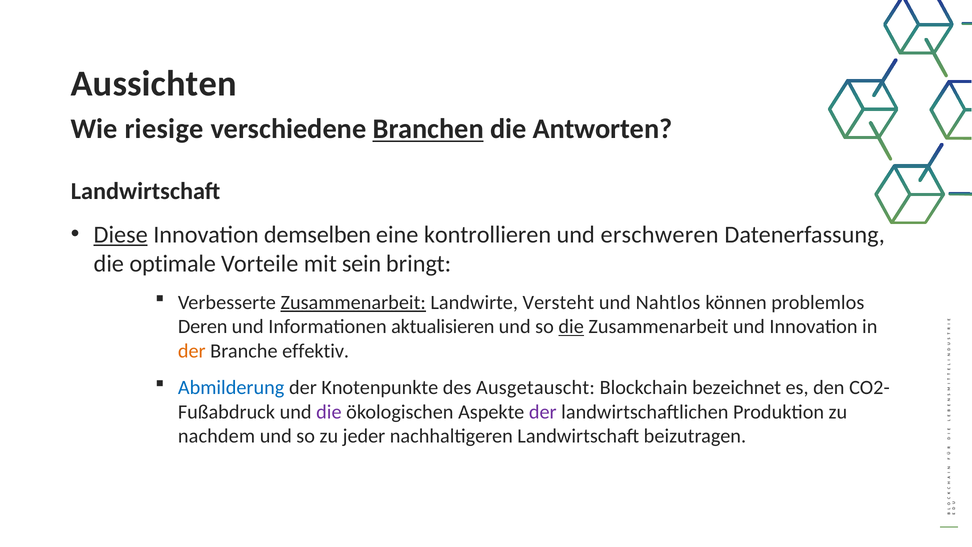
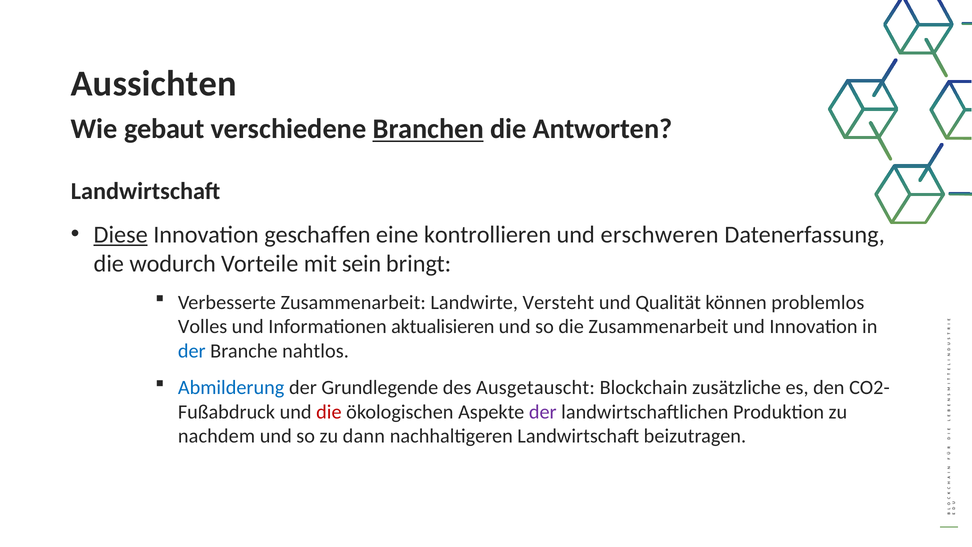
riesige: riesige -> gebaut (164, 129)
demselben: demselben -> geschaffen (317, 235)
optimale: optimale -> wodurch (173, 264)
Zusammenarbeit underline: present -> none (353, 302)
Nahtlos: Nahtlos -> Qualität (668, 302)
Deren: Deren -> Volles (203, 327)
die underline: present -> none (571, 327)
der colour: orange -> blue (192, 351)
effektiv: effektiv -> nahtlos (316, 351)
Knotenpunkte: Knotenpunkte -> Grundlegende (380, 387)
bezeichnet: bezeichnet -> zusätzliche (737, 387)
die colour: purple -> red (329, 412)
jeder: jeder -> dann (364, 436)
